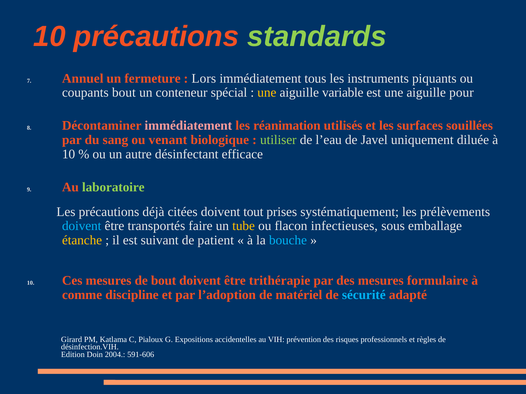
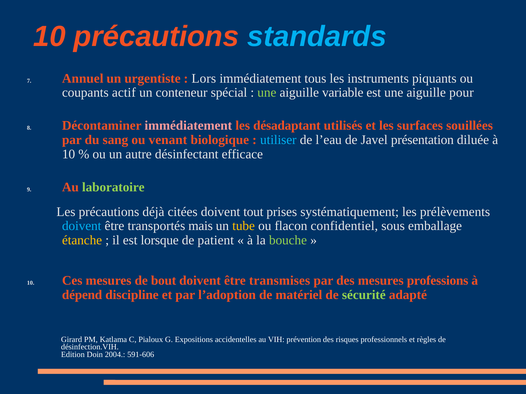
standards colour: light green -> light blue (317, 36)
fermeture: fermeture -> urgentiste (153, 78)
coupants bout: bout -> actif (124, 93)
une colour: yellow -> light green (267, 93)
réanimation: réanimation -> désadaptant (287, 126)
utiliser colour: light green -> light blue (278, 140)
uniquement: uniquement -> présentation (422, 140)
faire: faire -> mais (201, 226)
infectieuses: infectieuses -> confidentiel (344, 226)
suivant: suivant -> lorsque (160, 240)
bouche colour: light blue -> light green (288, 240)
trithérapie: trithérapie -> transmises (280, 281)
formulaire: formulaire -> professions (438, 281)
comme: comme -> dépend (82, 295)
sécurité colour: light blue -> light green (364, 295)
